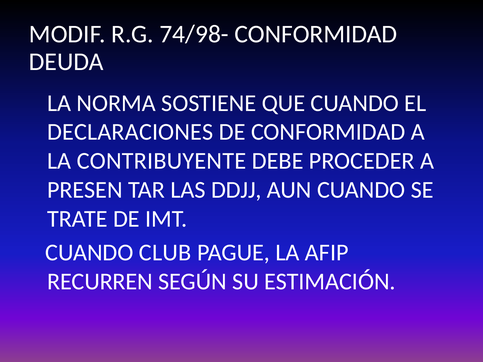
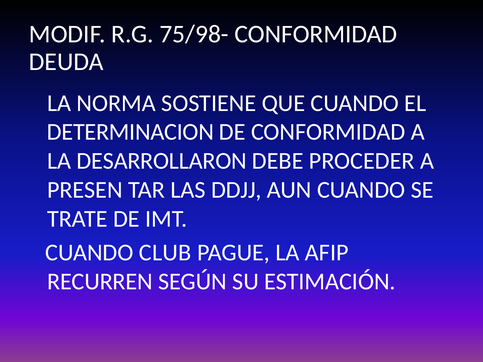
74/98-: 74/98- -> 75/98- (194, 34)
DECLARACIONES: DECLARACIONES -> DETERMINACION (130, 132)
CONTRIBUYENTE: CONTRIBUYENTE -> DESARROLLARON (162, 161)
